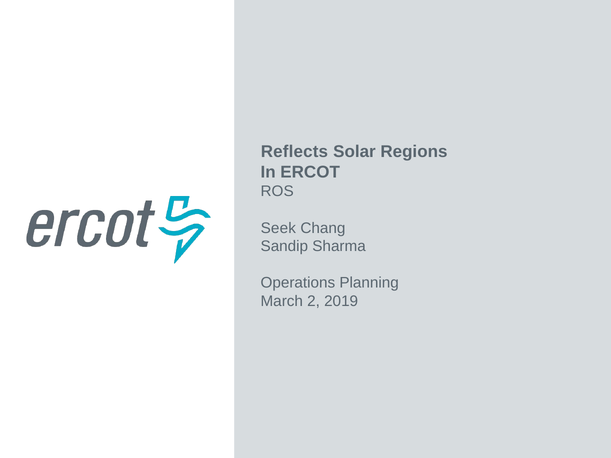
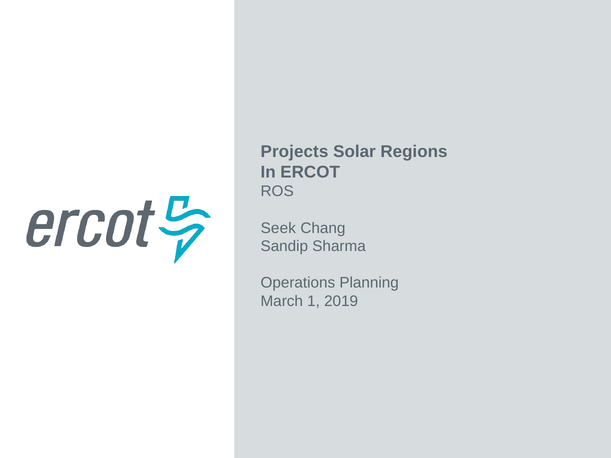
Reflects: Reflects -> Projects (294, 152)
2: 2 -> 1 (314, 301)
